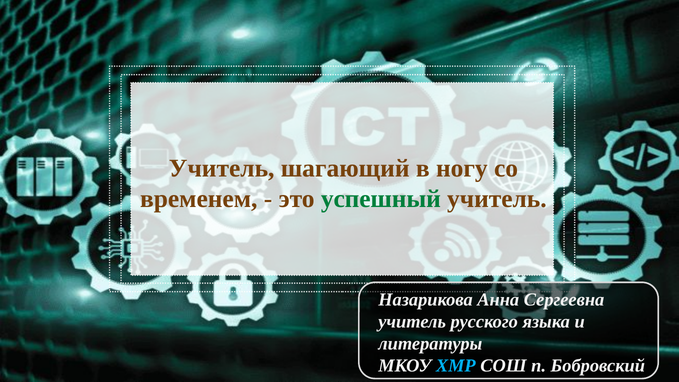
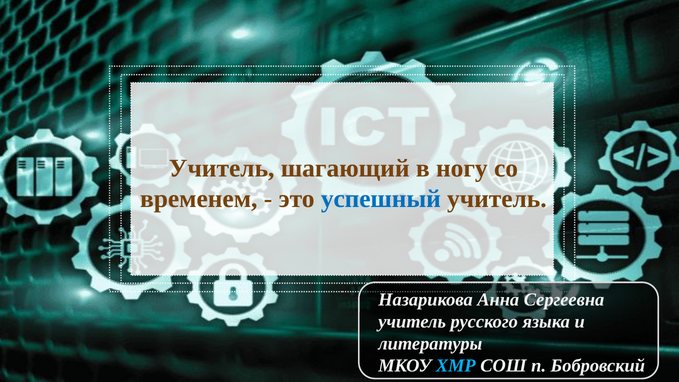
успешный colour: green -> blue (381, 199)
